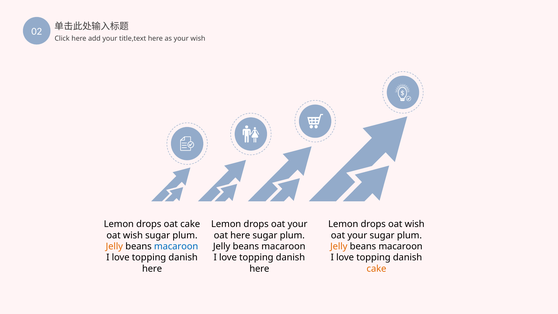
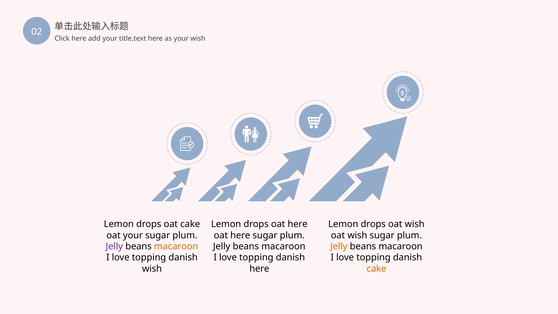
drops oat your: your -> here (298, 224)
wish: wish -> your (133, 235)
your: your -> wish (357, 235)
Jelly colour: orange -> purple (114, 246)
macaroon colour: blue -> orange (176, 246)
here: here -> wish (152, 269)
